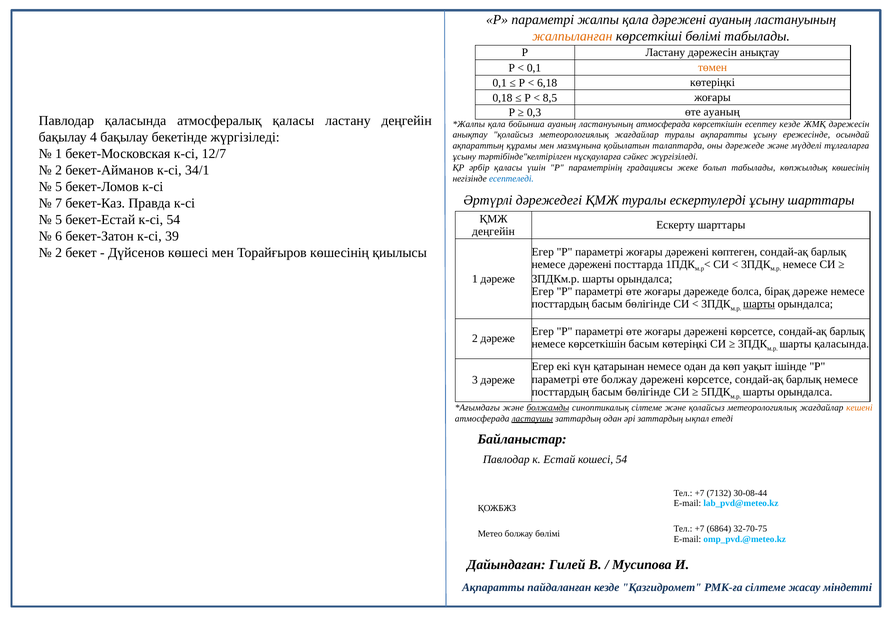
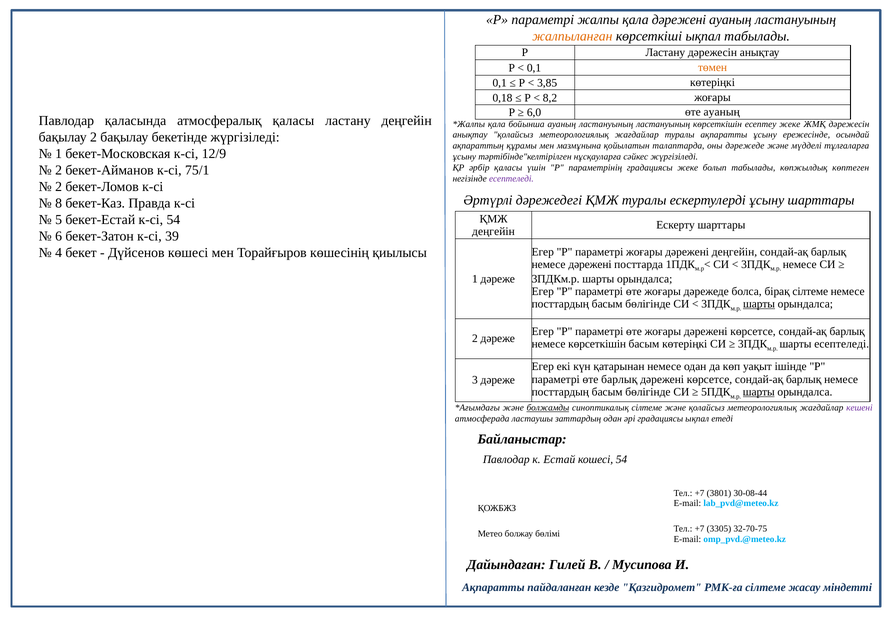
көрсеткіші бөлімі: бөлімі -> ықпал (703, 36)
6,18: 6,18 -> 3,85 (547, 83)
8,5: 8,5 -> 8,2 (550, 98)
0,3: 0,3 -> 6,0 (534, 113)
ластануының атмосферада: атмосферада -> ластануының (663, 124)
есептеу кезде: кезде -> жеке (790, 124)
бақылау 4: 4 -> 2 (94, 137)
12/7: 12/7 -> 12/9 (214, 154)
көпжылдық көшесінің: көшесінің -> көптеген (851, 168)
34/1: 34/1 -> 75/1 (197, 170)
есептеледі colour: blue -> purple (511, 179)
5: 5 -> 2 (59, 187)
7: 7 -> 8 (59, 203)
2: 2 -> 4 (59, 253)
дәрежені көптеген: көптеген -> деңгейін (734, 252)
бірақ дәреже: дәреже -> сілтеме (810, 292)
шарты қаласында: қаласында -> есептеледі (842, 344)
өте болжау: болжау -> барлық (619, 380)
шарты underline: none -> present (759, 392)
кешені colour: orange -> purple (859, 408)
ластаушы underline: present -> none (532, 419)
әрі заттардың: заттардың -> градациясы (660, 419)
7132: 7132 -> 3801 (719, 494)
6864: 6864 -> 3305 (719, 529)
